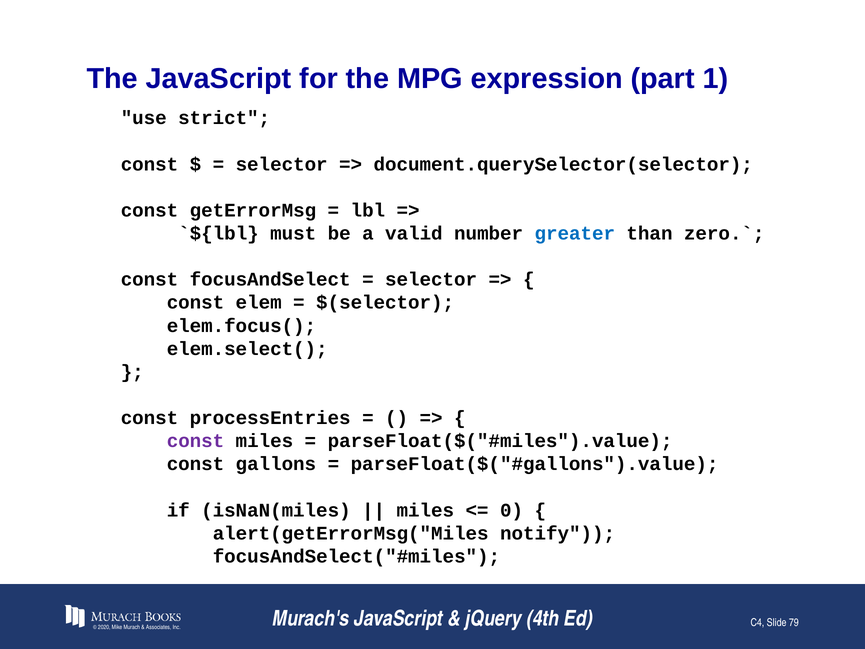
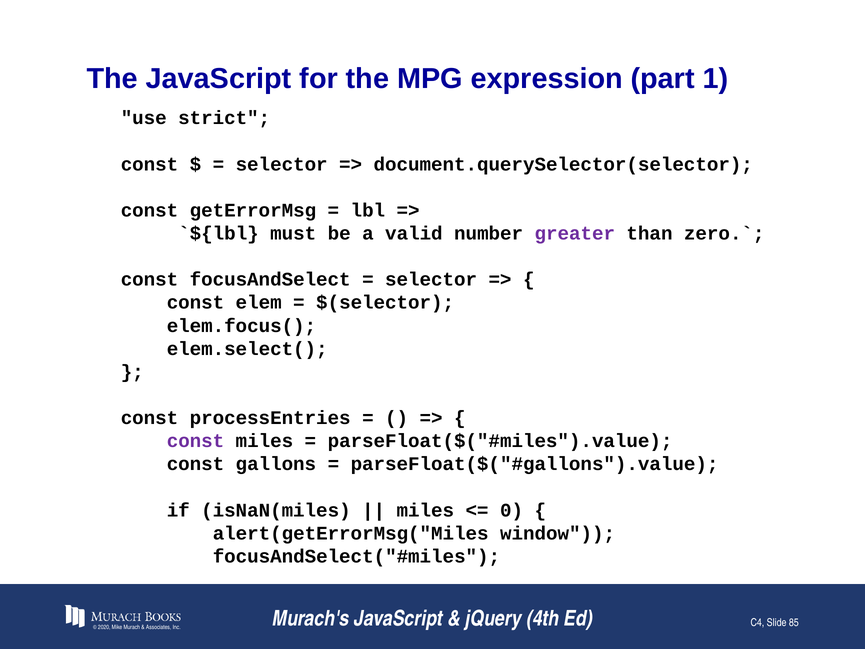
greater colour: blue -> purple (575, 233)
notify: notify -> window (558, 533)
79: 79 -> 85 (794, 622)
